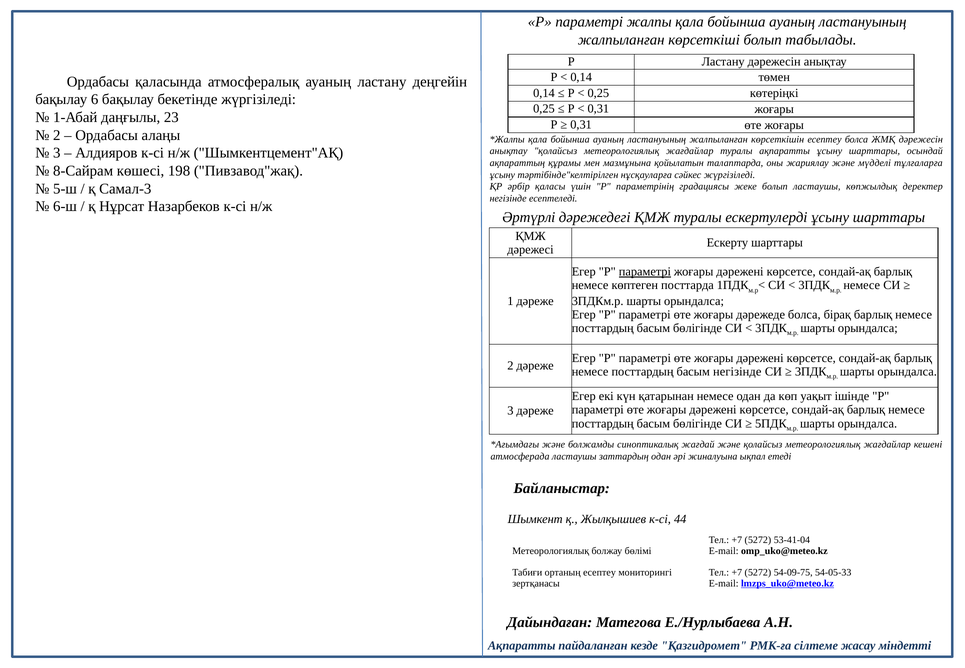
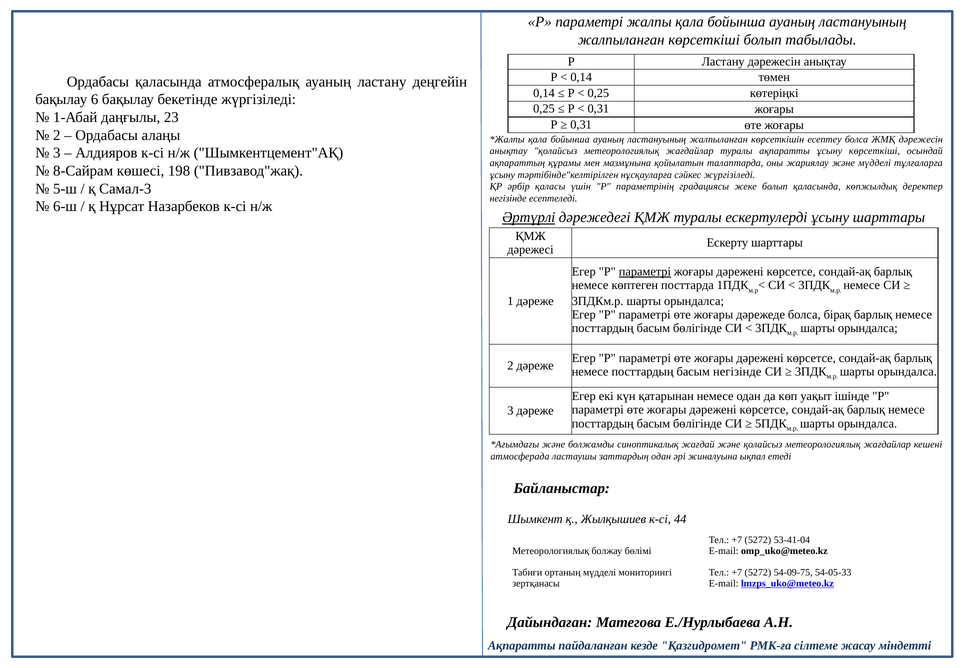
ақпаратты ұсыну шарттары: шарттары -> көрсеткіші (874, 151)
болып ластаушы: ластаушы -> қаласында (817, 187)
Әртүрлі underline: none -> present (529, 218)
ортаның есептеу: есептеу -> мүдделі (600, 573)
